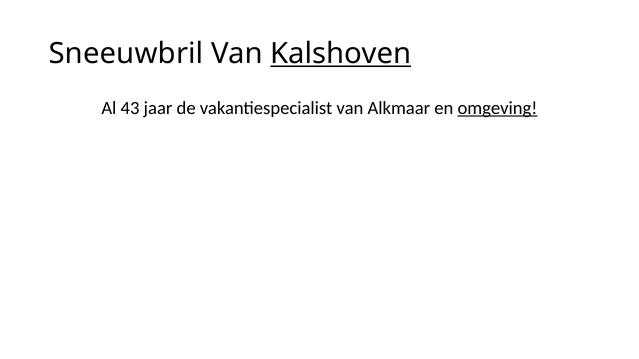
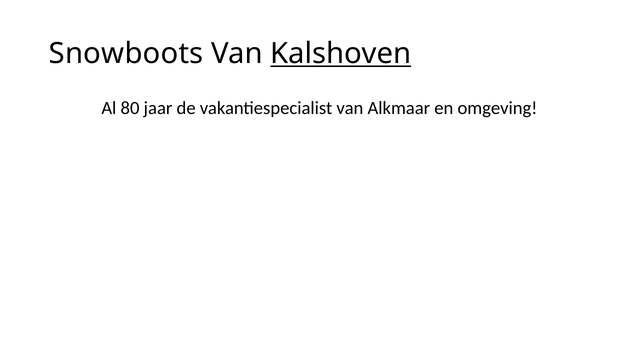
Sneeuwbril: Sneeuwbril -> Snowboots (126, 54)
43: 43 -> 80 (130, 108)
omgeving underline: present -> none (497, 108)
